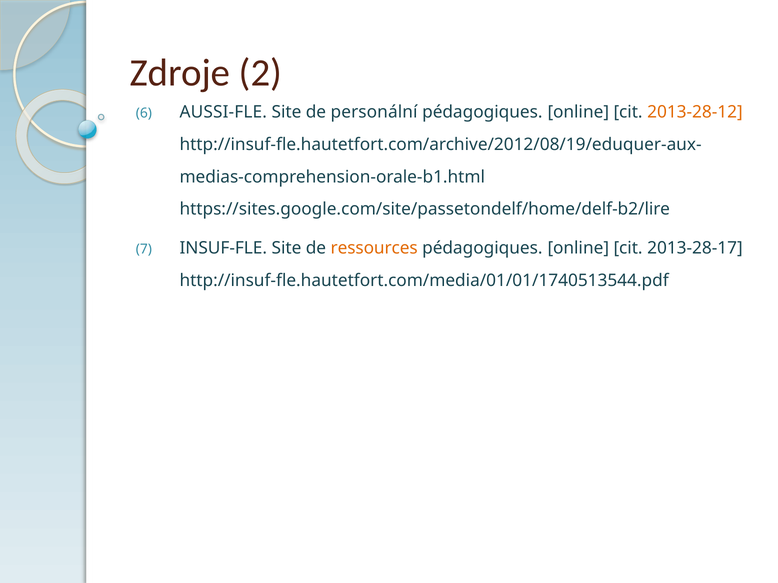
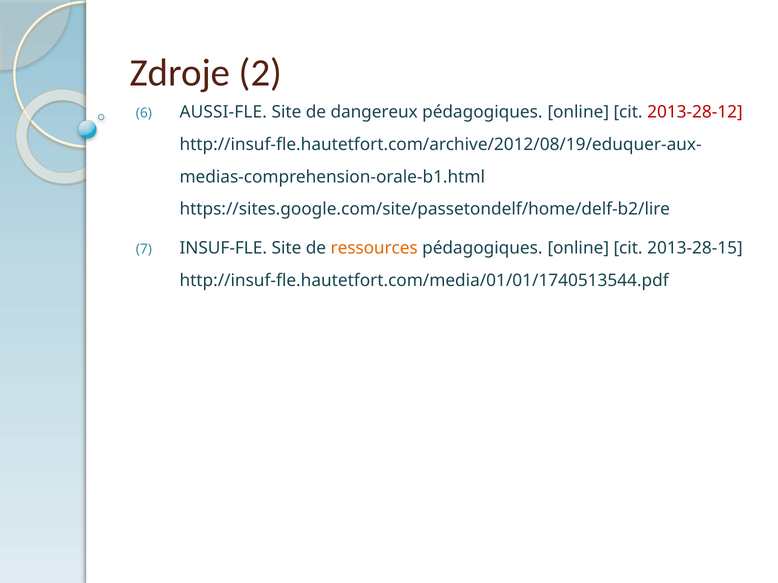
personální: personální -> dangereux (374, 112)
2013-28-12 colour: orange -> red (695, 112)
2013-28-17: 2013-28-17 -> 2013-28-15 (695, 248)
